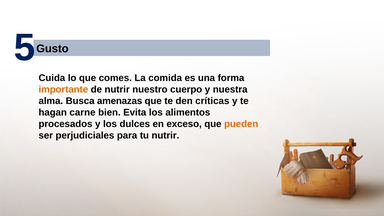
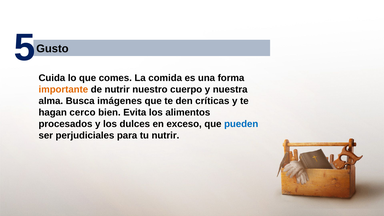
amenazas: amenazas -> imágenes (120, 101)
carne: carne -> cerco (82, 112)
pueden colour: orange -> blue (241, 124)
